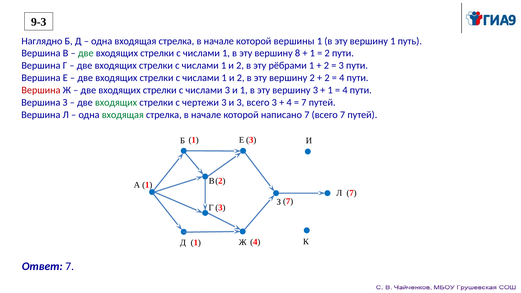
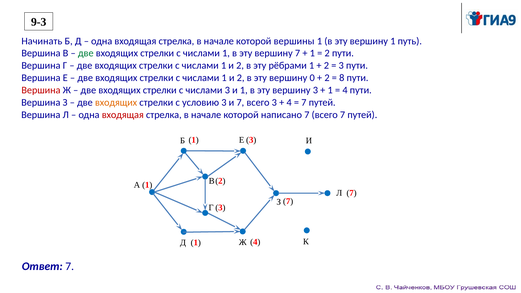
Наглядно: Наглядно -> Начинать (42, 41)
вершину 8: 8 -> 7 (298, 53)
вершину 2: 2 -> 0 (312, 78)
4: 4 -> 8 (342, 78)
входящих colour: green -> orange (116, 103)
чертежи: чертежи -> условию (201, 103)
и 3: 3 -> 7 (240, 103)
входящая colour: green -> red (123, 115)
